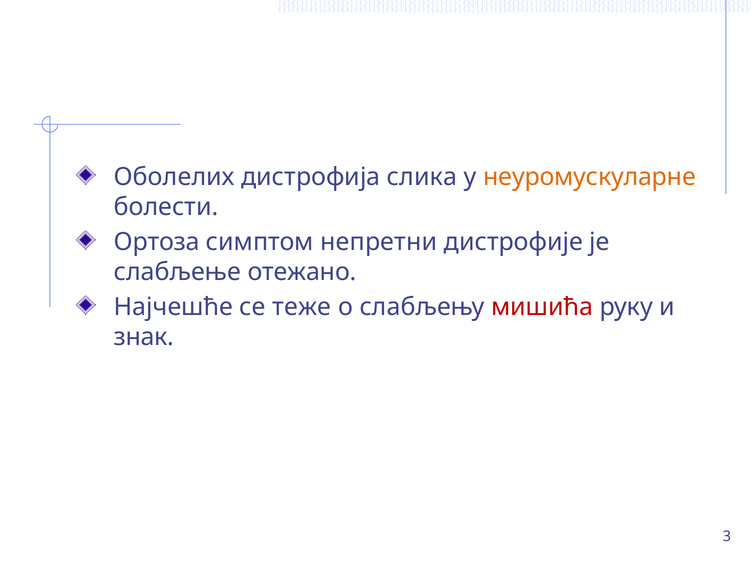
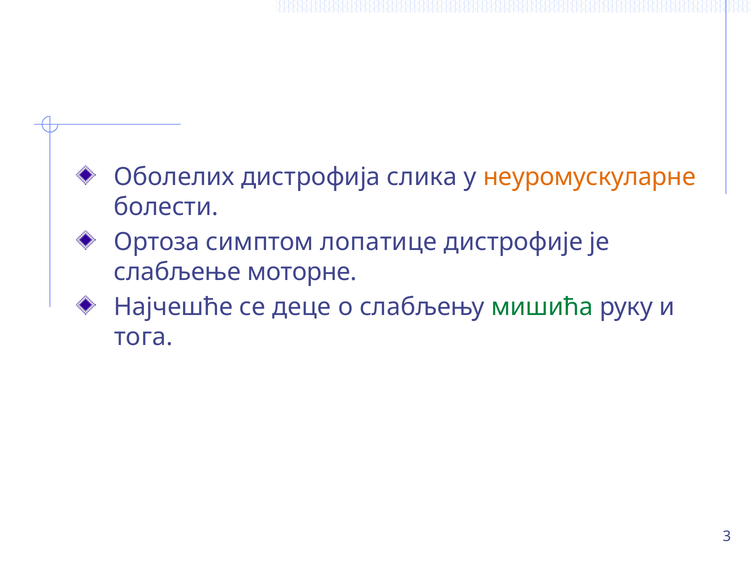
непретни: непретни -> лопатице (379, 242)
отежано: отежано -> моторне (302, 272)
теже: теже -> деце (302, 307)
мишића colour: red -> green (542, 307)
знак: знак -> тога (144, 337)
